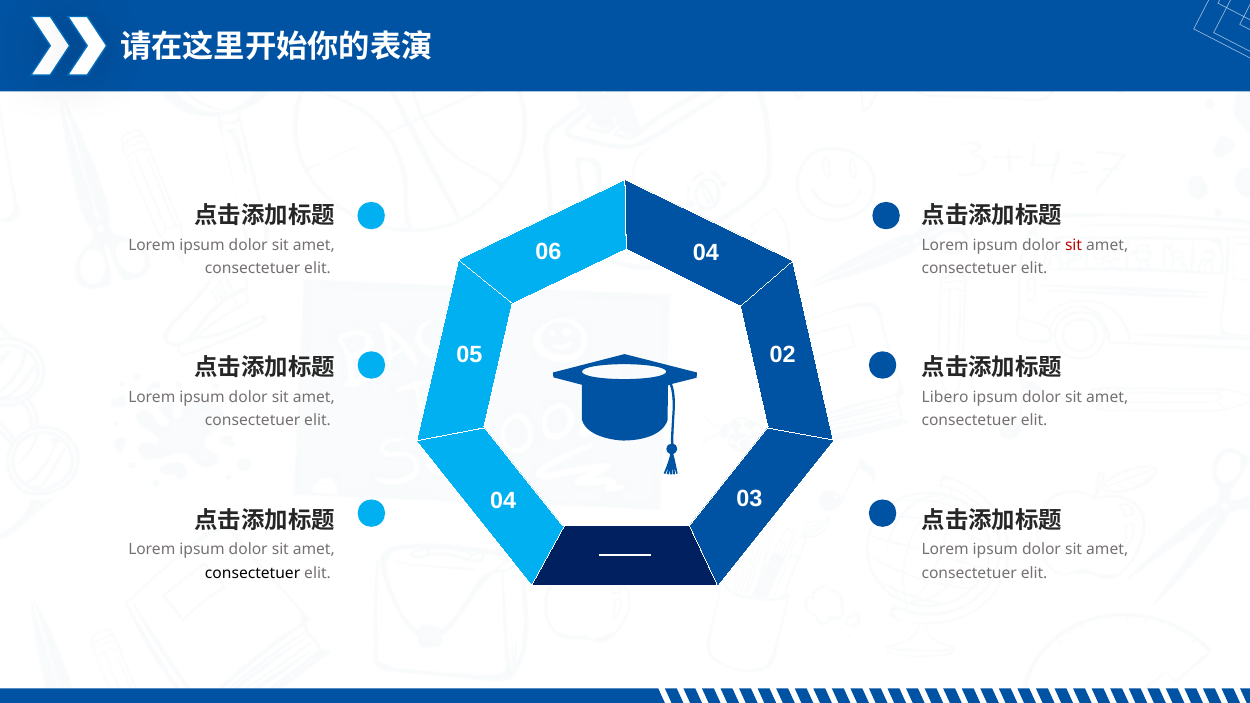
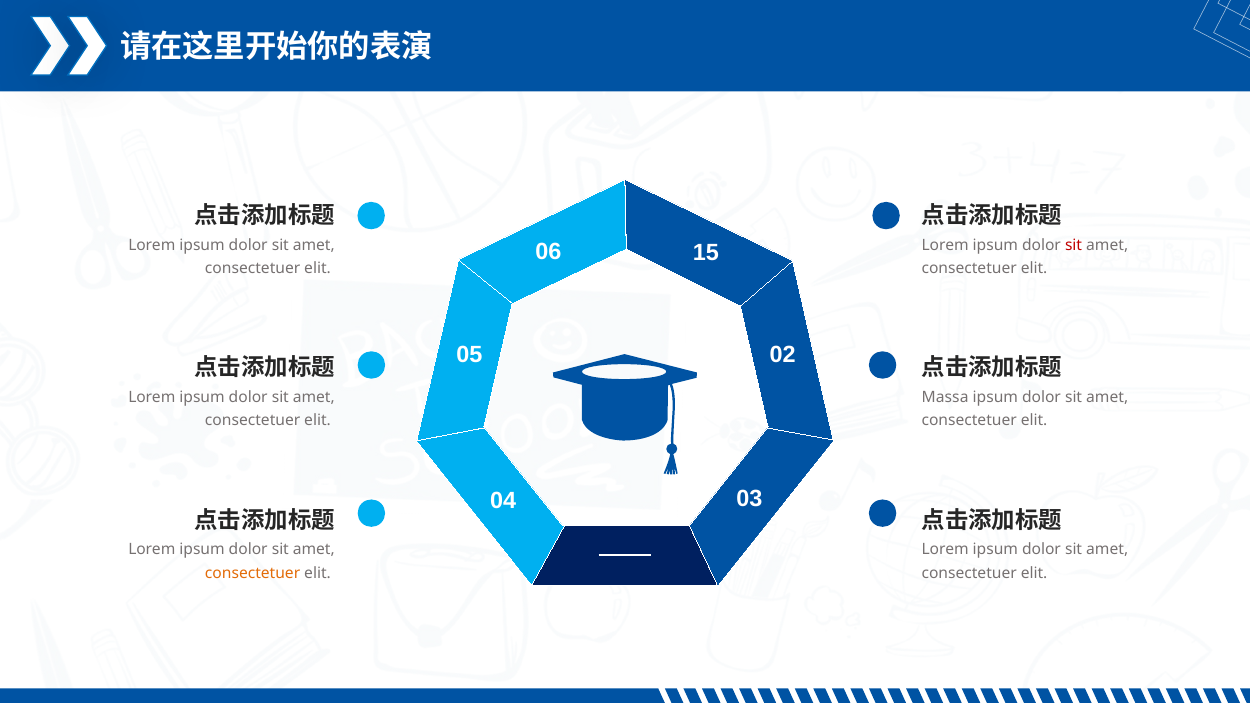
06 04: 04 -> 15 (706, 253)
Libero: Libero -> Massa (945, 397)
consectetuer colour: black -> orange (253, 573)
